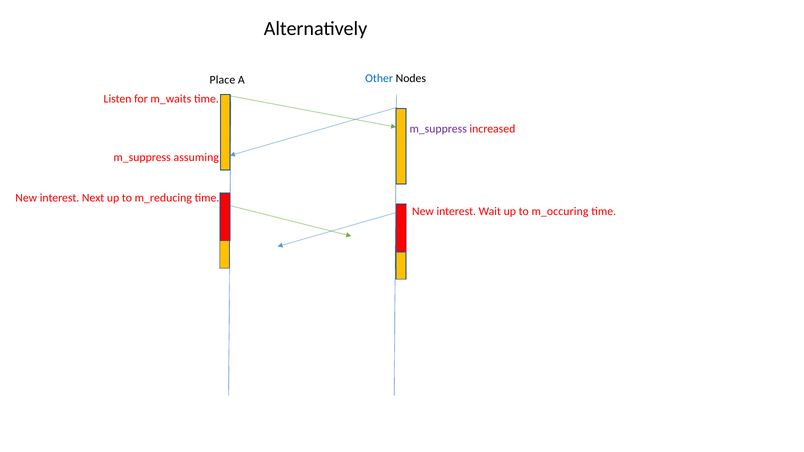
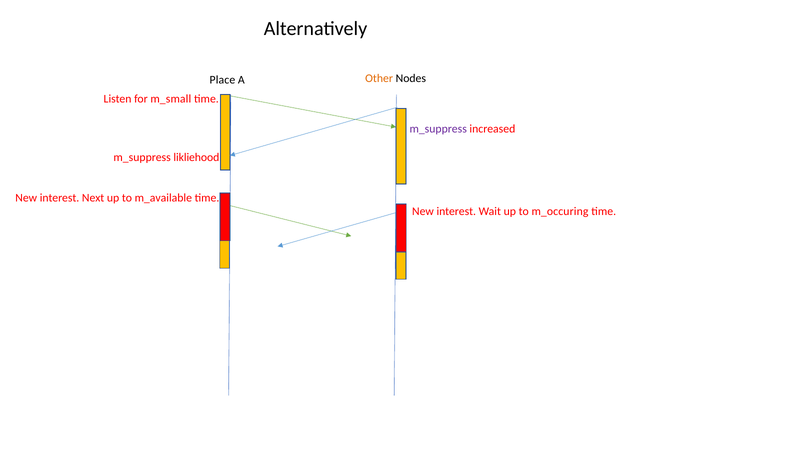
Other colour: blue -> orange (379, 78)
m_waits: m_waits -> m_small (171, 99)
assuming: assuming -> likliehood (196, 158)
m_reducing: m_reducing -> m_available (163, 198)
